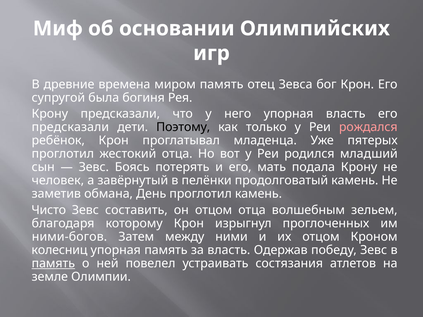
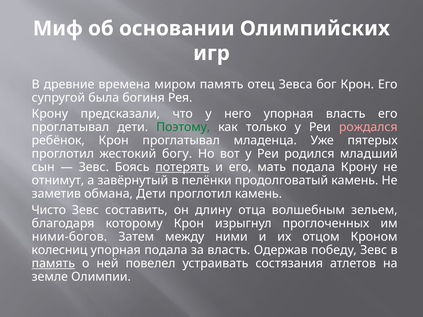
предсказали: предсказали -> проглатывал (70, 127)
Поэтому colour: black -> green (183, 127)
жестокий отца: отца -> богу (177, 154)
потерять underline: none -> present (182, 167)
человек: человек -> отнимут (58, 181)
обмана День: День -> Дети (151, 194)
он отцом: отцом -> длину (213, 210)
упорная память: память -> подала (166, 250)
